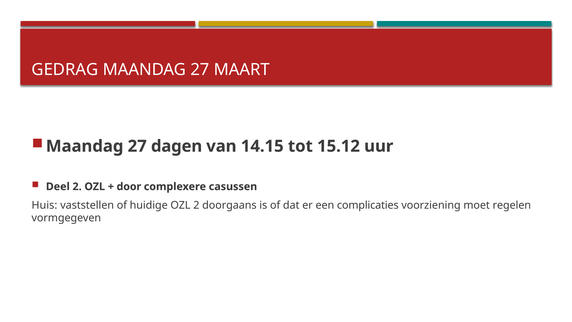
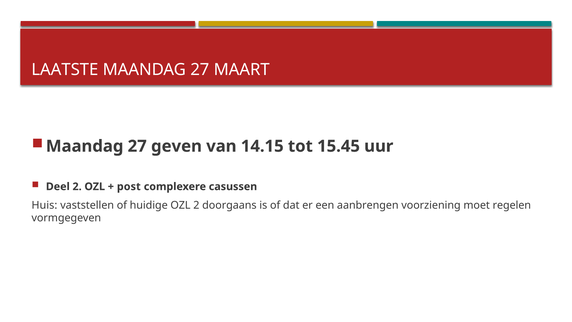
GEDRAG: GEDRAG -> LAATSTE (65, 69)
dagen: dagen -> geven (176, 146)
15.12: 15.12 -> 15.45 (339, 146)
door: door -> post (129, 186)
complicaties: complicaties -> aanbrengen (368, 205)
